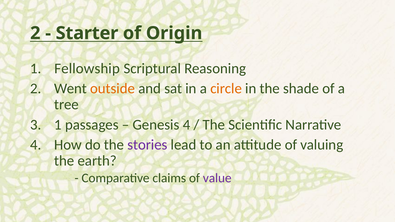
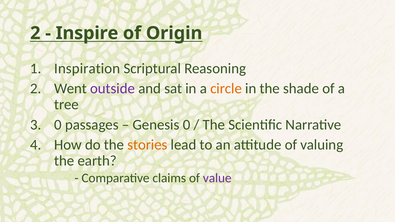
Starter: Starter -> Inspire (87, 33)
Fellowship: Fellowship -> Inspiration (87, 69)
outside colour: orange -> purple (113, 89)
1: 1 -> 0 (58, 125)
Genesis 4: 4 -> 0 (187, 125)
stories colour: purple -> orange (147, 145)
